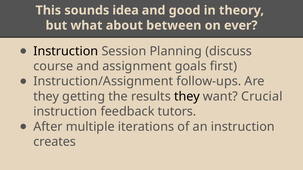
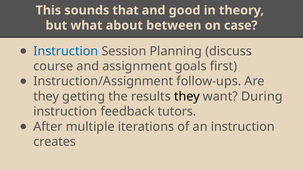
idea: idea -> that (126, 10)
ever: ever -> case (241, 26)
Instruction colour: black -> blue (66, 51)
Crucial: Crucial -> During (262, 97)
